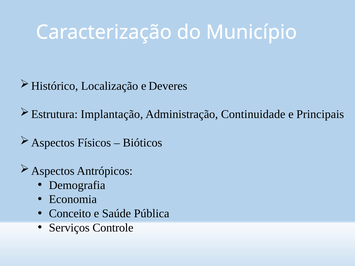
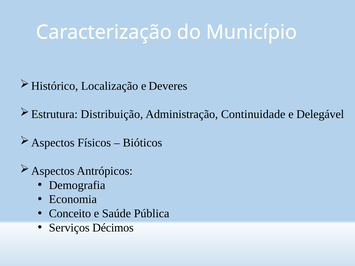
Implantação: Implantação -> Distribuição (112, 114)
Principais: Principais -> Delegável (320, 114)
Controle: Controle -> Décimos (113, 228)
